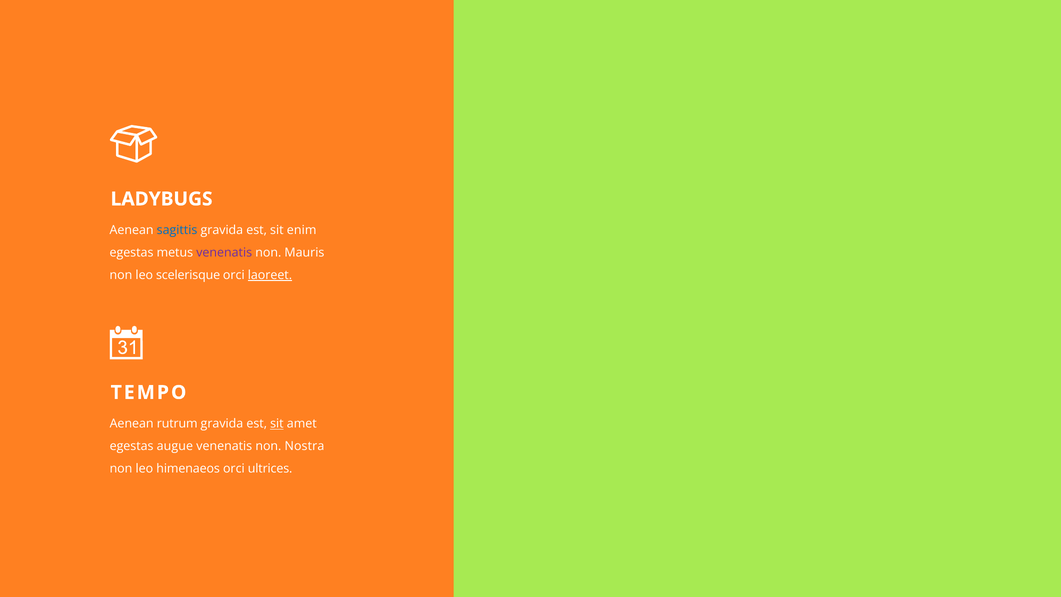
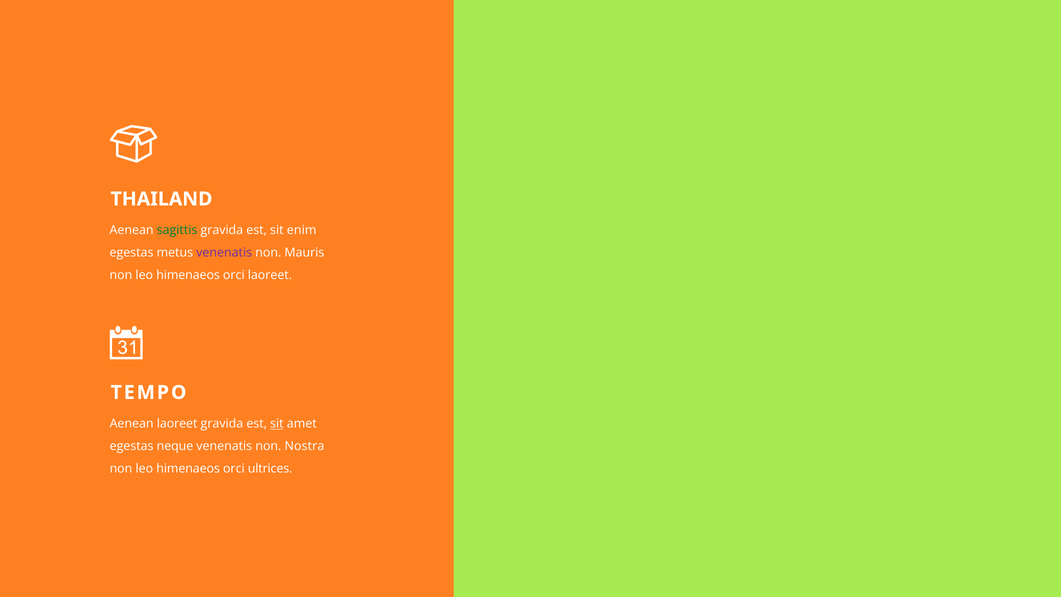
LADYBUGS: LADYBUGS -> THAILAND (161, 199)
sagittis colour: blue -> green (177, 230)
scelerisque: scelerisque -> himenaeos (188, 275)
laoreet underline: present -> none (270, 275)
Aenean rutrum: rutrum -> laoreet (177, 424)
augue: augue -> neque (175, 446)
